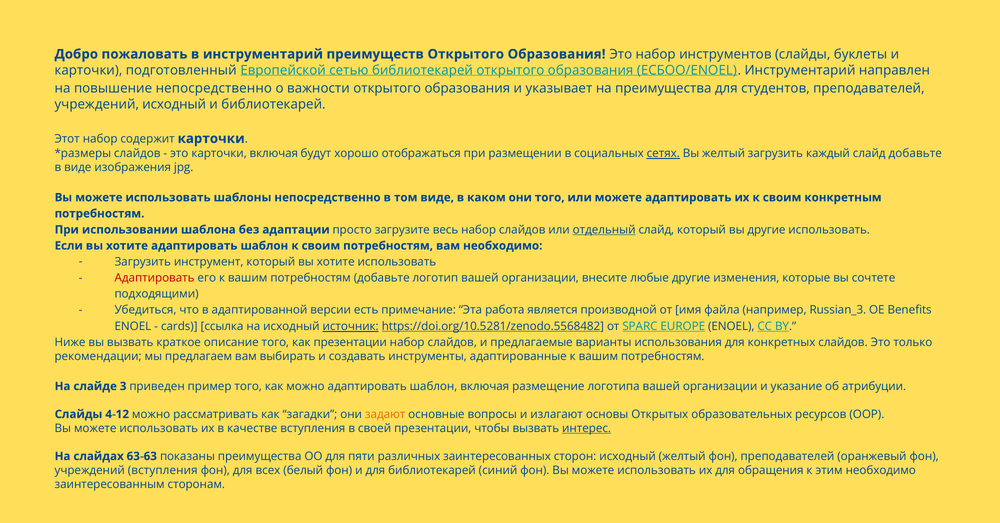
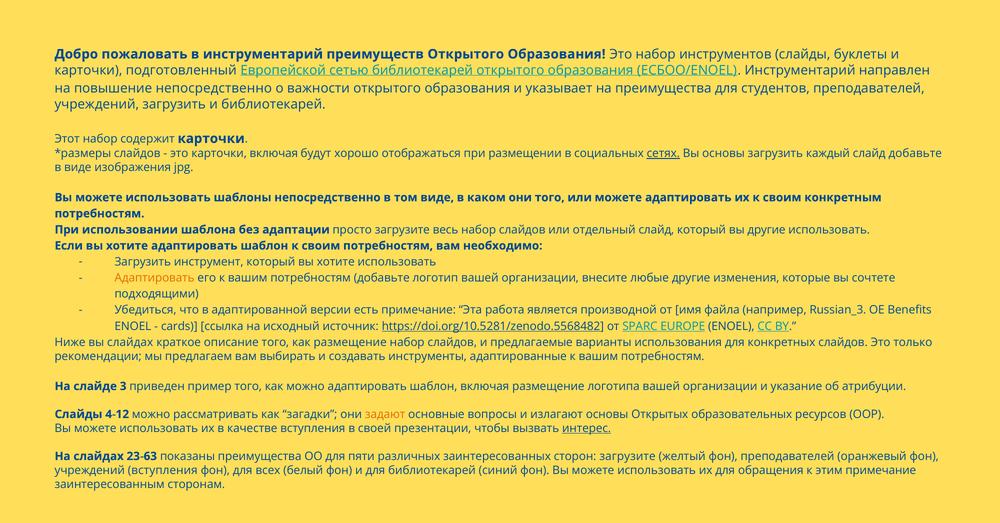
учреждений исходный: исходный -> загрузить (174, 104)
Вы желтый: желтый -> основы (724, 153)
отдельный underline: present -> none (604, 229)
Адаптировать colour: red -> orange (155, 278)
источник underline: present -> none (351, 326)
вы вызвать: вызвать -> слайдах (130, 342)
как презентации: презентации -> размещение (350, 342)
63-63: 63-63 -> 23-63 (142, 456)
сторон исходный: исходный -> загрузите (628, 456)
этим необходимо: необходимо -> примечание (881, 470)
